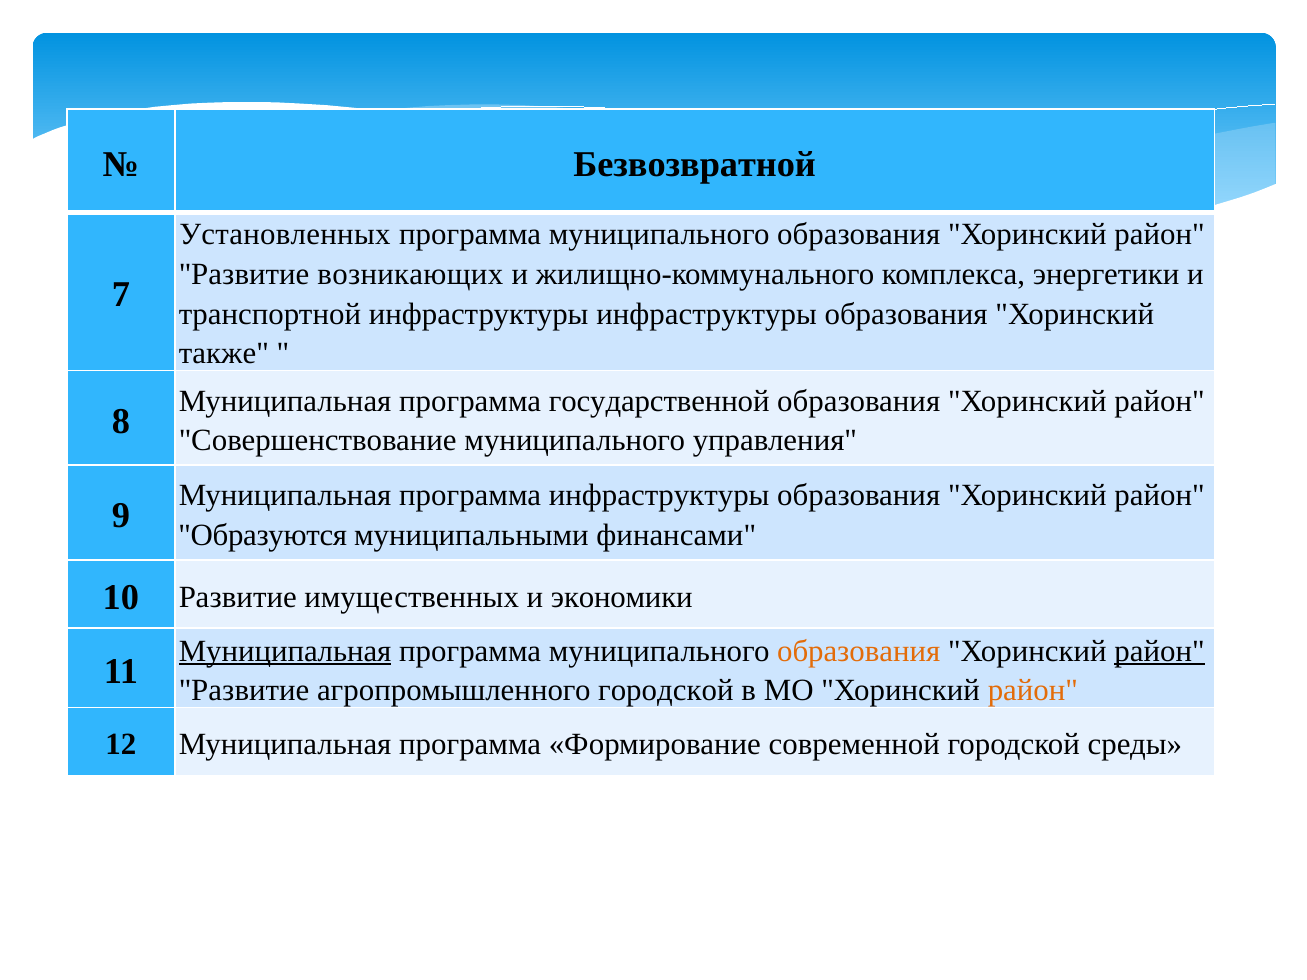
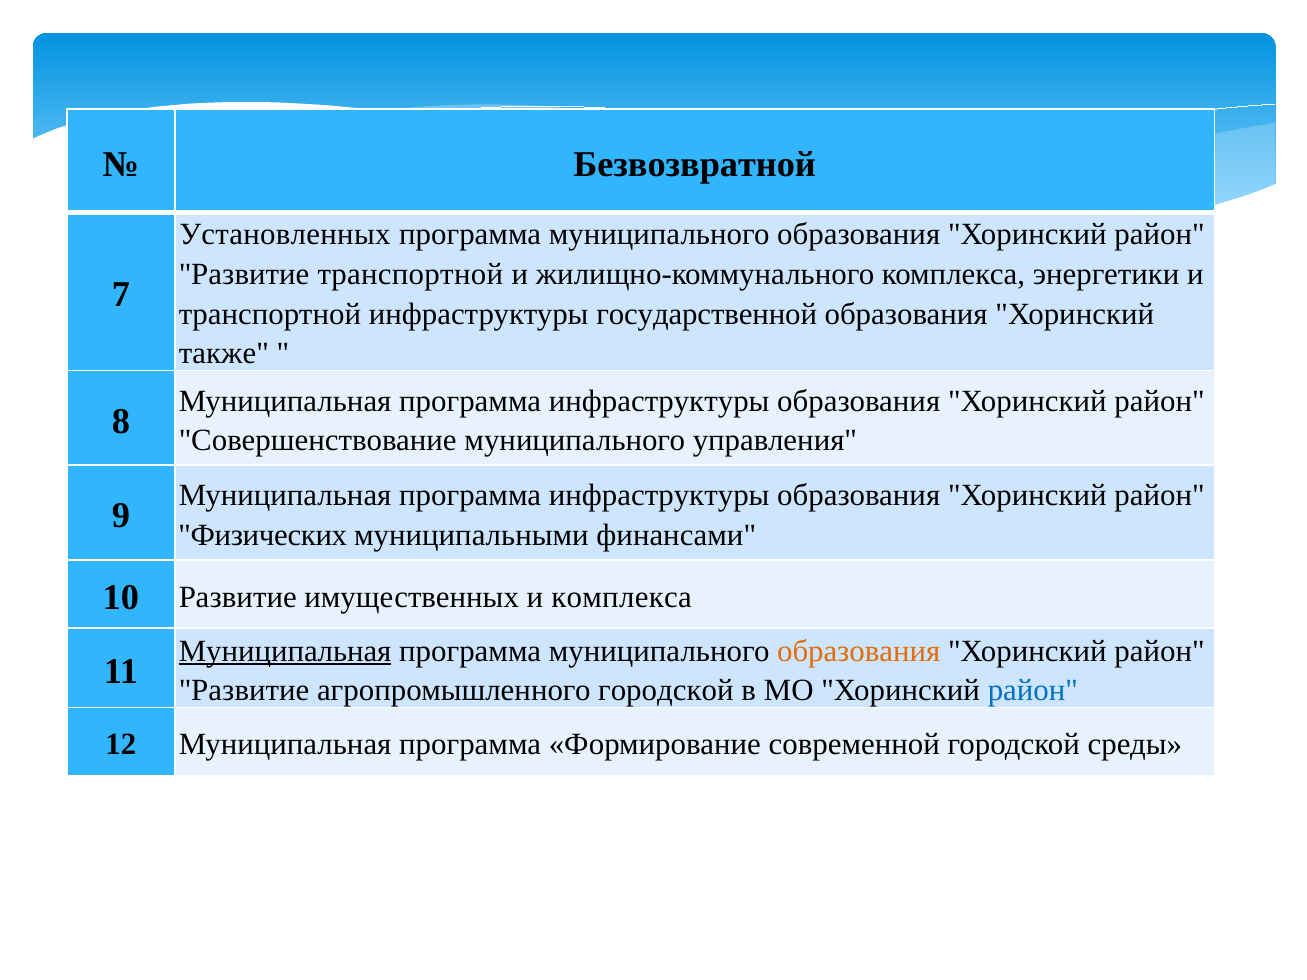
Развитие возникающих: возникающих -> транспортной (410, 274)
инфраструктуры инфраструктуры: инфраструктуры -> государственной (707, 314)
государственной: государственной -> инфраструктуры (659, 401)
Образуются: Образуются -> Физических (263, 535)
и экономики: экономики -> комплекса (622, 597)
район underline: present -> none (1160, 651)
район colour: orange -> blue (1033, 691)
